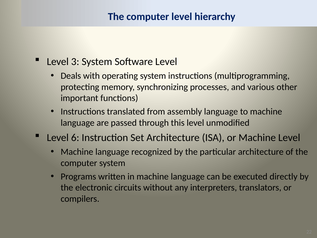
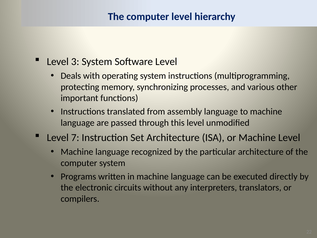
6: 6 -> 7 (75, 137)
